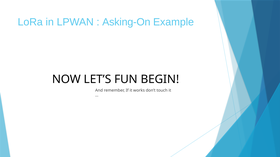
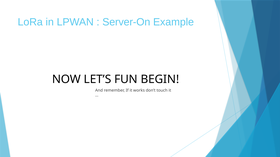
Asking-On: Asking-On -> Server-On (126, 22)
